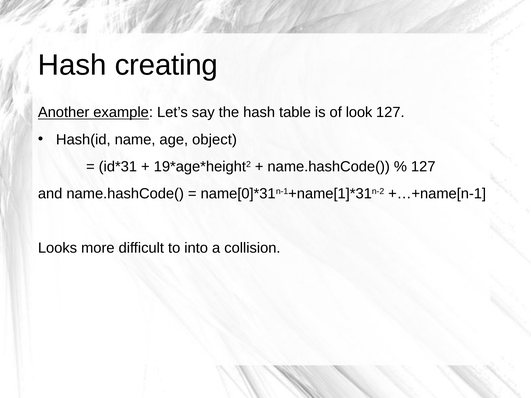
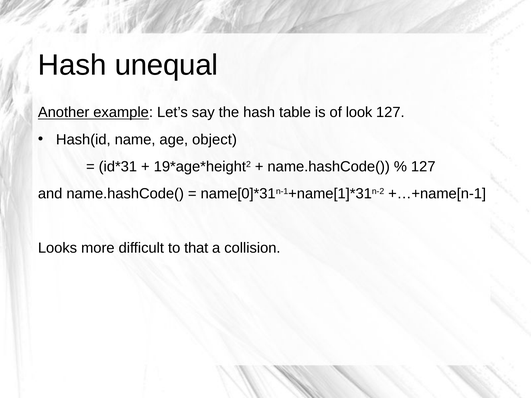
creating: creating -> unequal (166, 65)
into: into -> that (196, 248)
